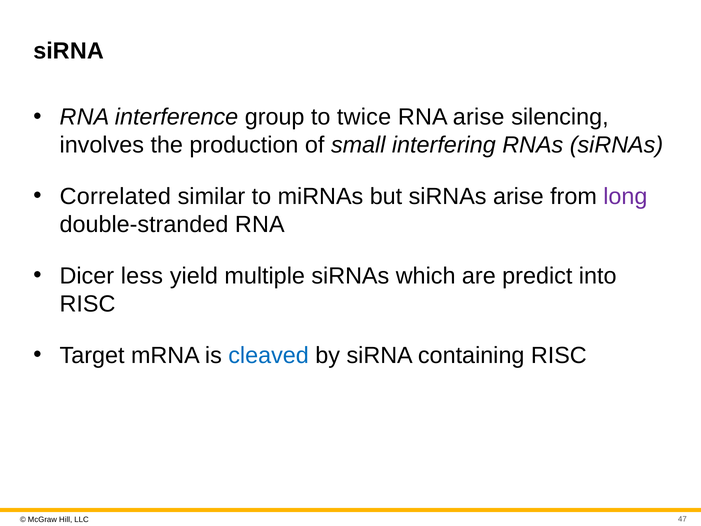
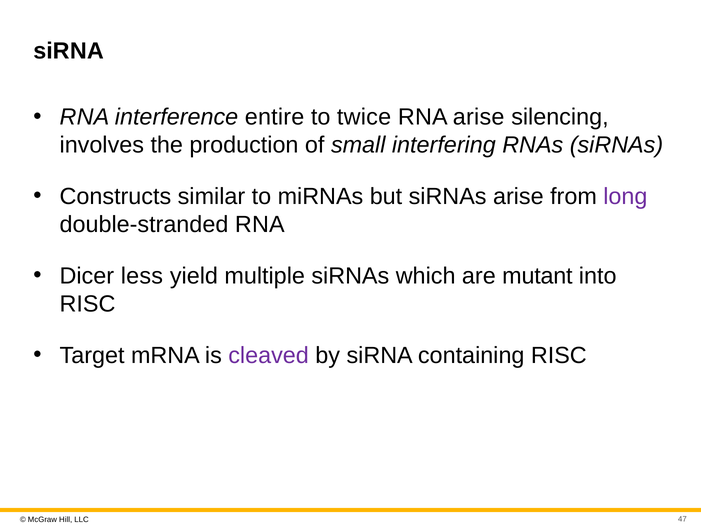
group: group -> entire (275, 117)
Correlated: Correlated -> Constructs (115, 196)
predict: predict -> mutant (537, 276)
cleaved colour: blue -> purple (269, 355)
